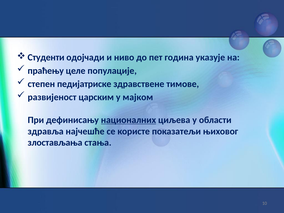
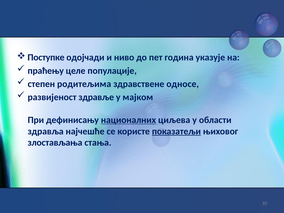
Студенти: Студенти -> Поступке (46, 57)
педијатриске: педијатриске -> родитељима (84, 84)
тимове: тимове -> односе (183, 84)
царским: царским -> здравље (96, 97)
показатељи underline: none -> present (176, 131)
